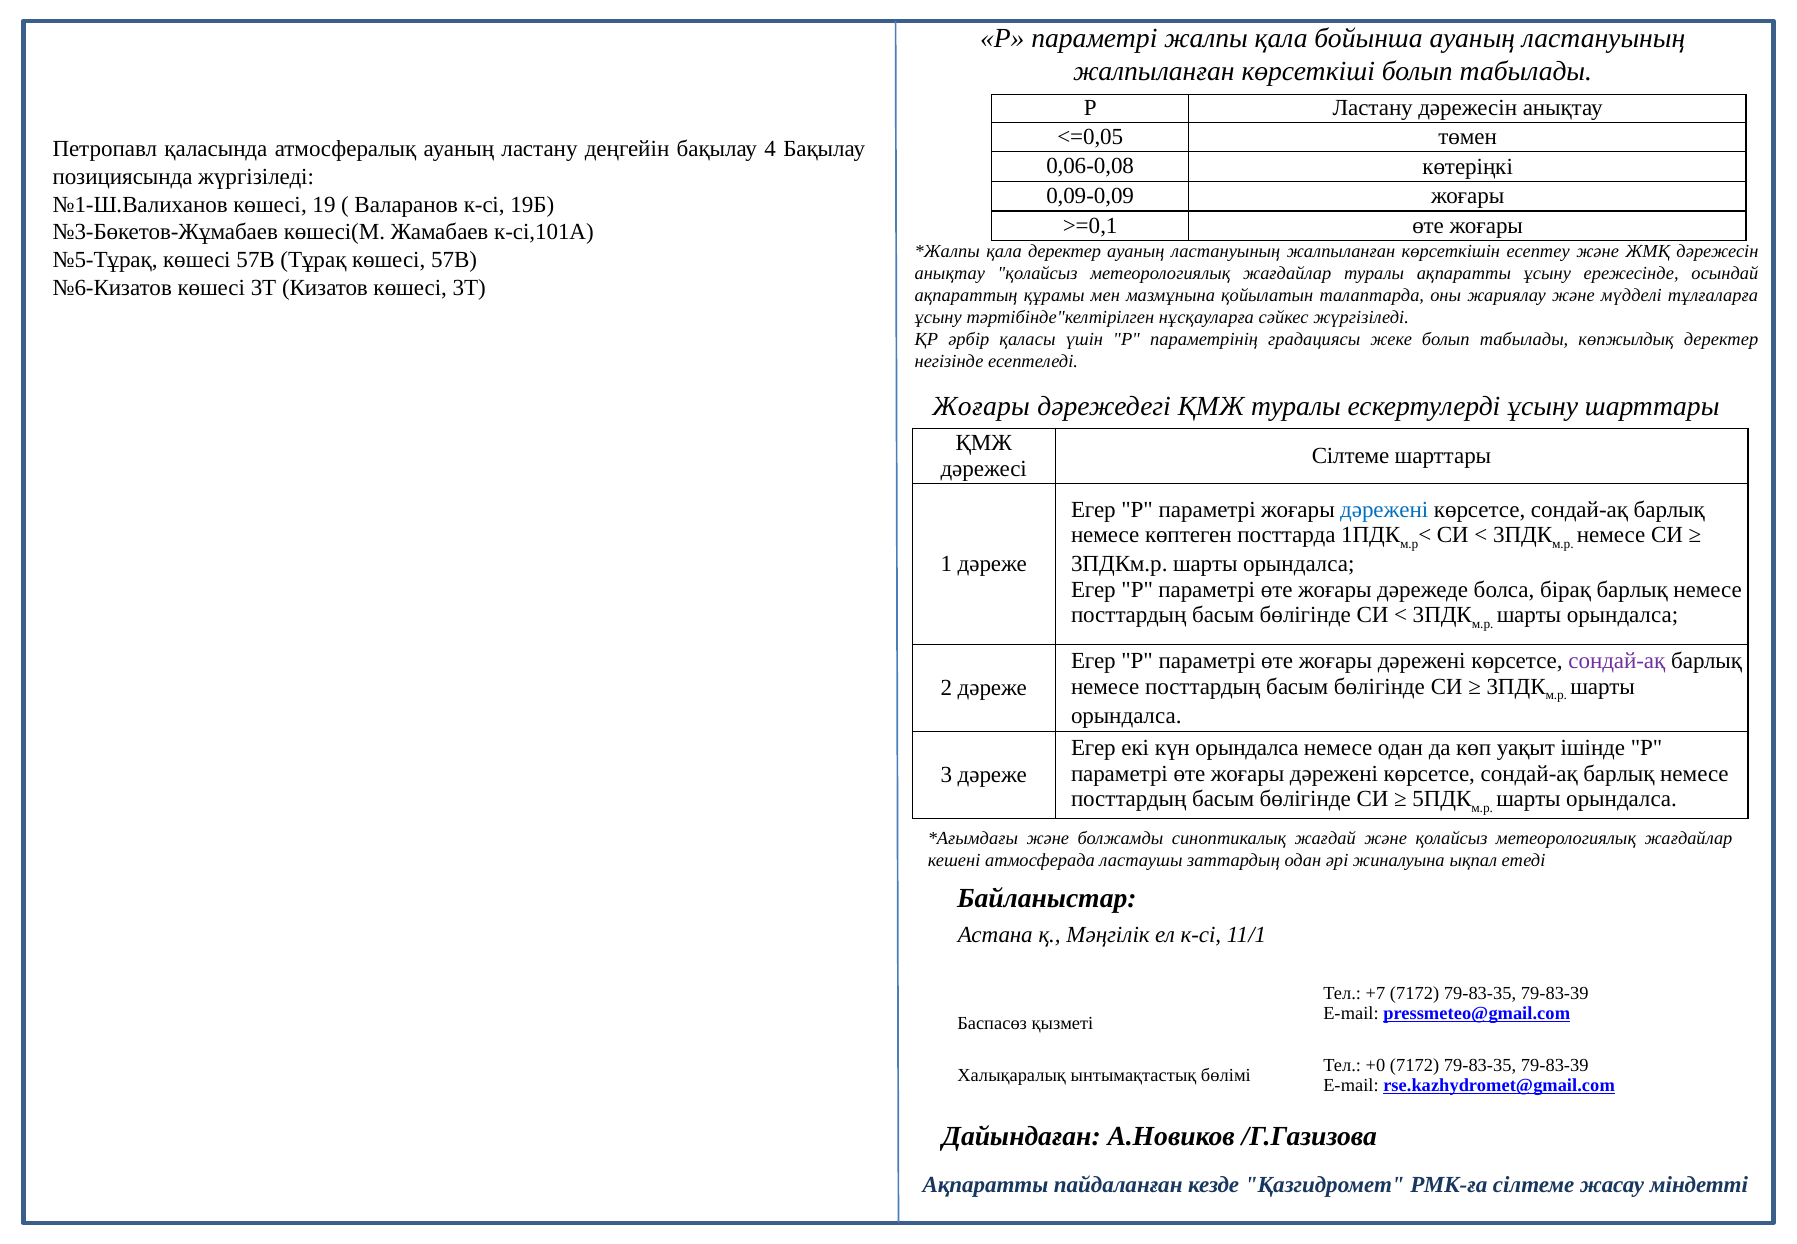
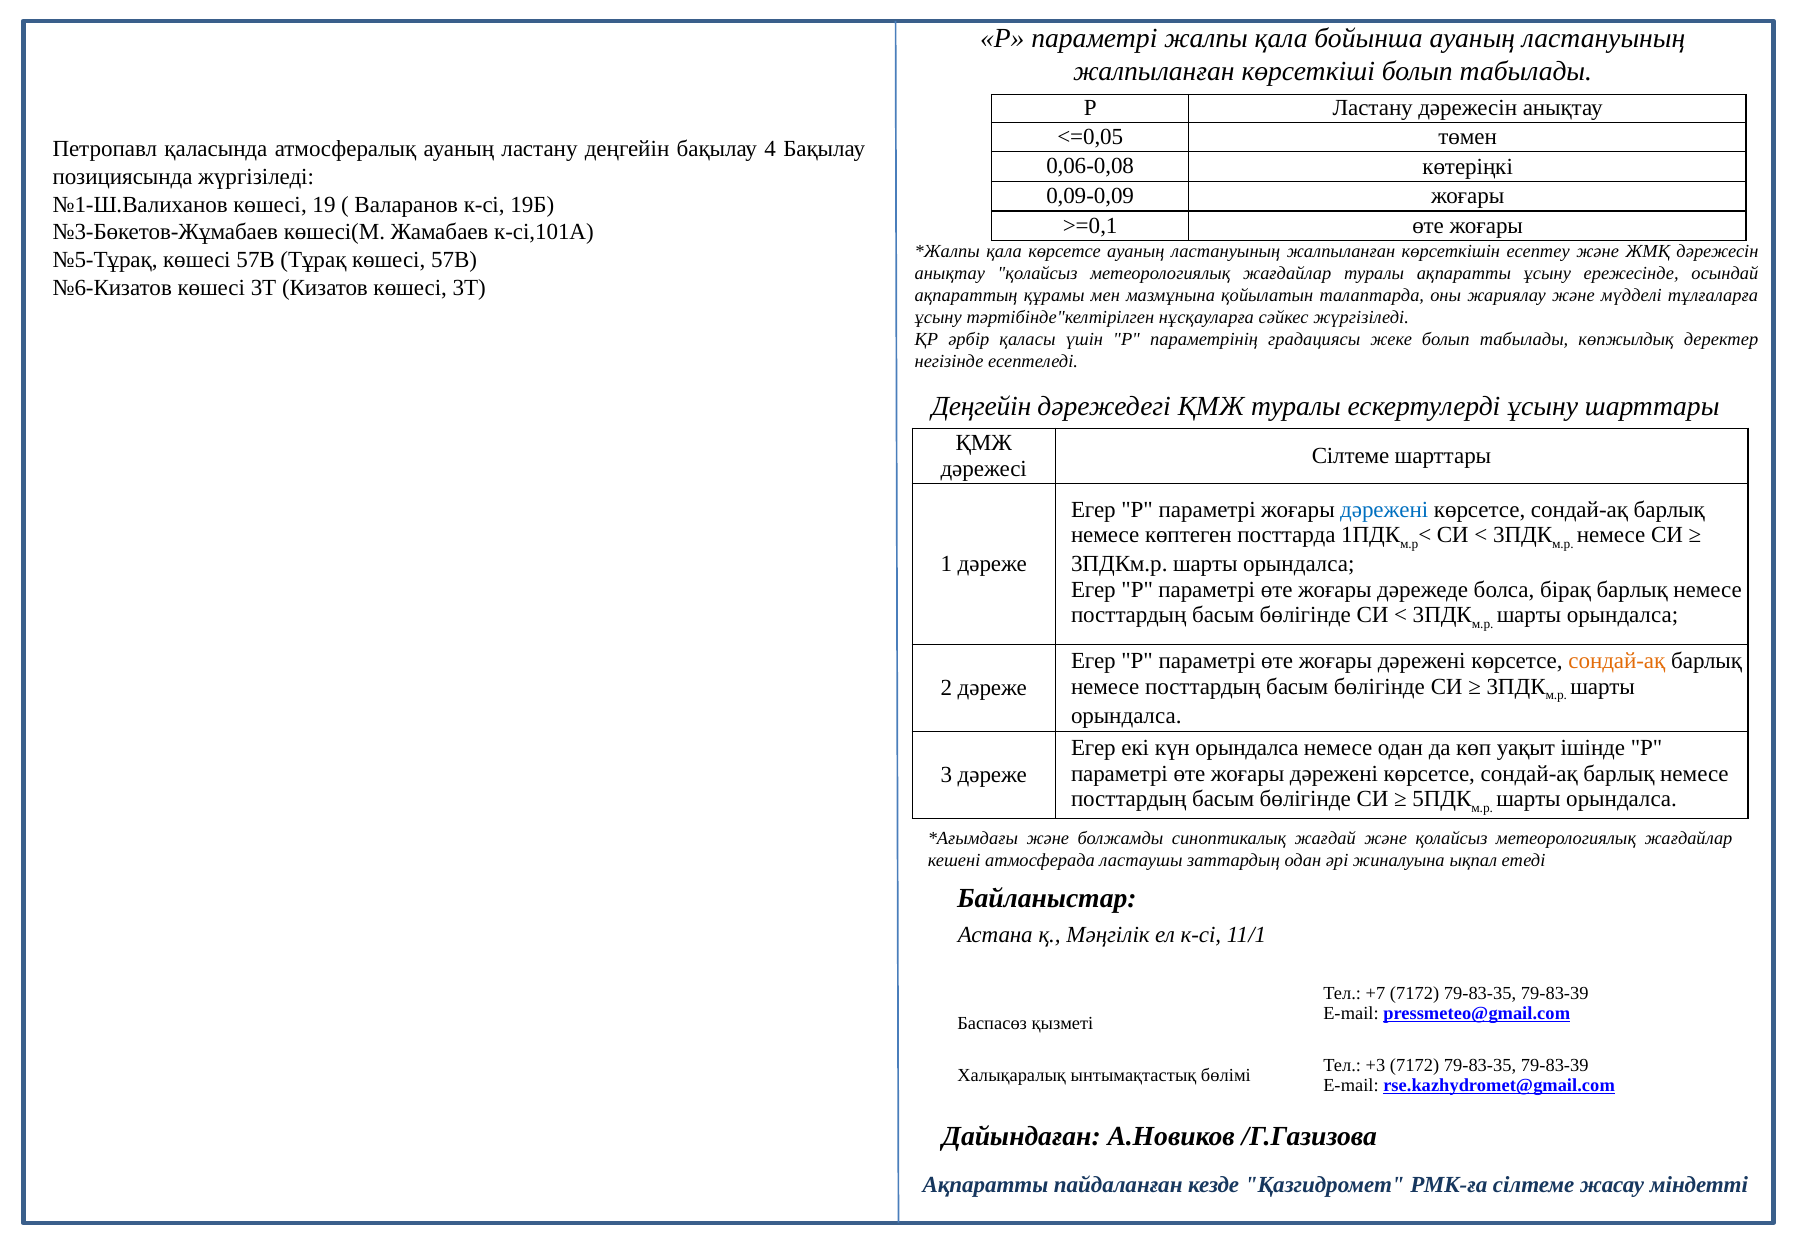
қала деректер: деректер -> көрсетсе (1065, 251)
Жоғары: Жоғары -> Деңгейін (981, 407)
сондай-ақ colour: purple -> orange (1617, 661)
+0: +0 -> +3 (1375, 1065)
